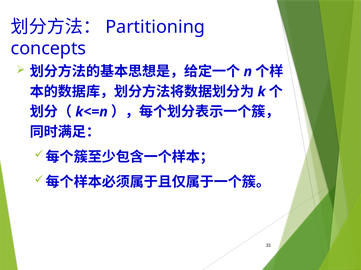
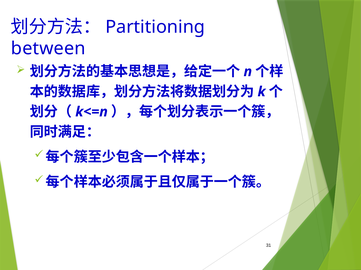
concepts: concepts -> between (48, 49)
